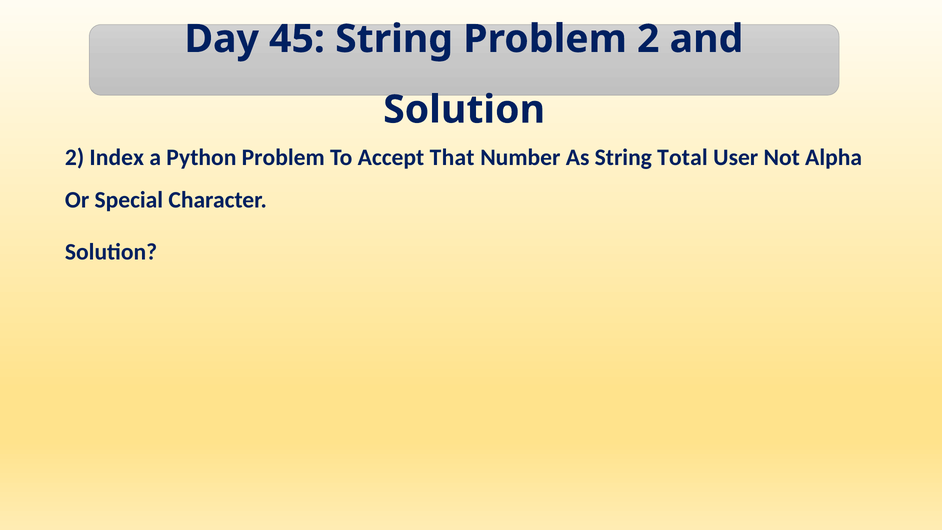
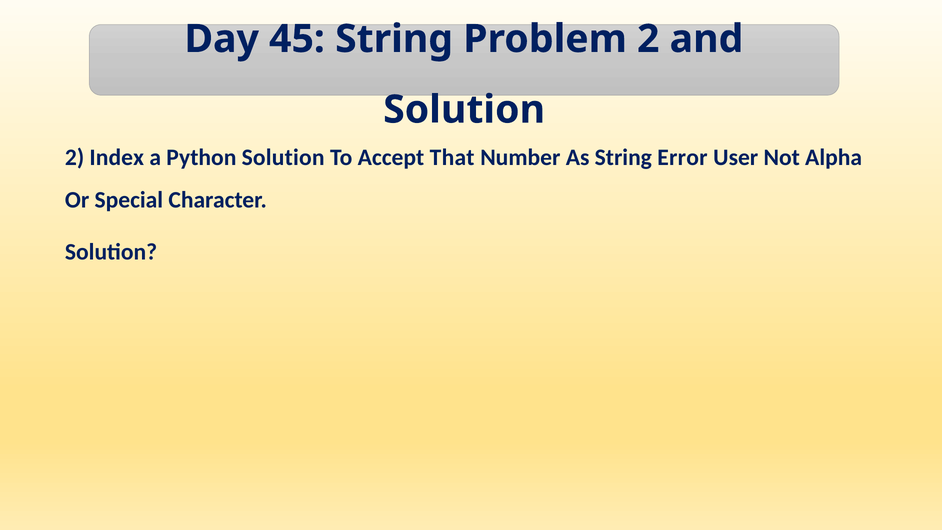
Python Problem: Problem -> Solution (283, 157)
Total: Total -> Error (682, 157)
